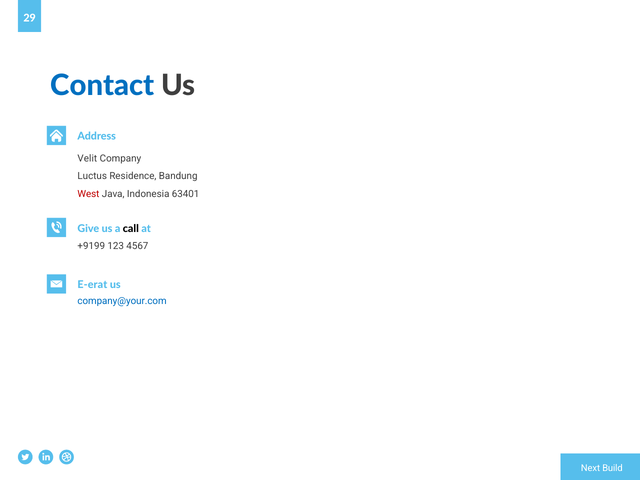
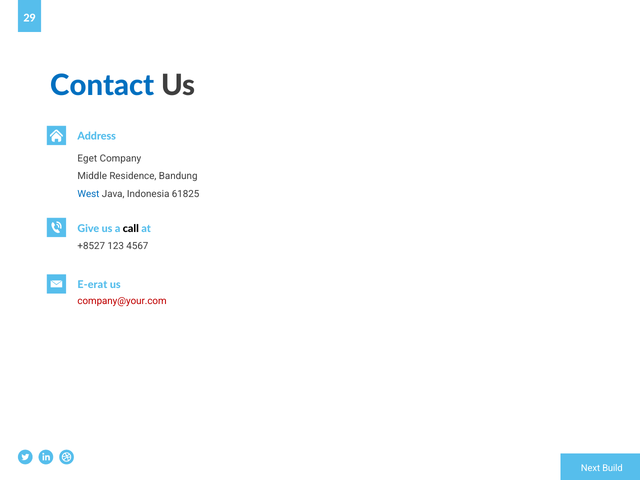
Velit: Velit -> Eget (87, 159)
Luctus: Luctus -> Middle (92, 176)
West colour: red -> blue (88, 194)
63401: 63401 -> 61825 (186, 194)
+9199: +9199 -> +8527 (91, 246)
company@your.com colour: blue -> red (122, 301)
